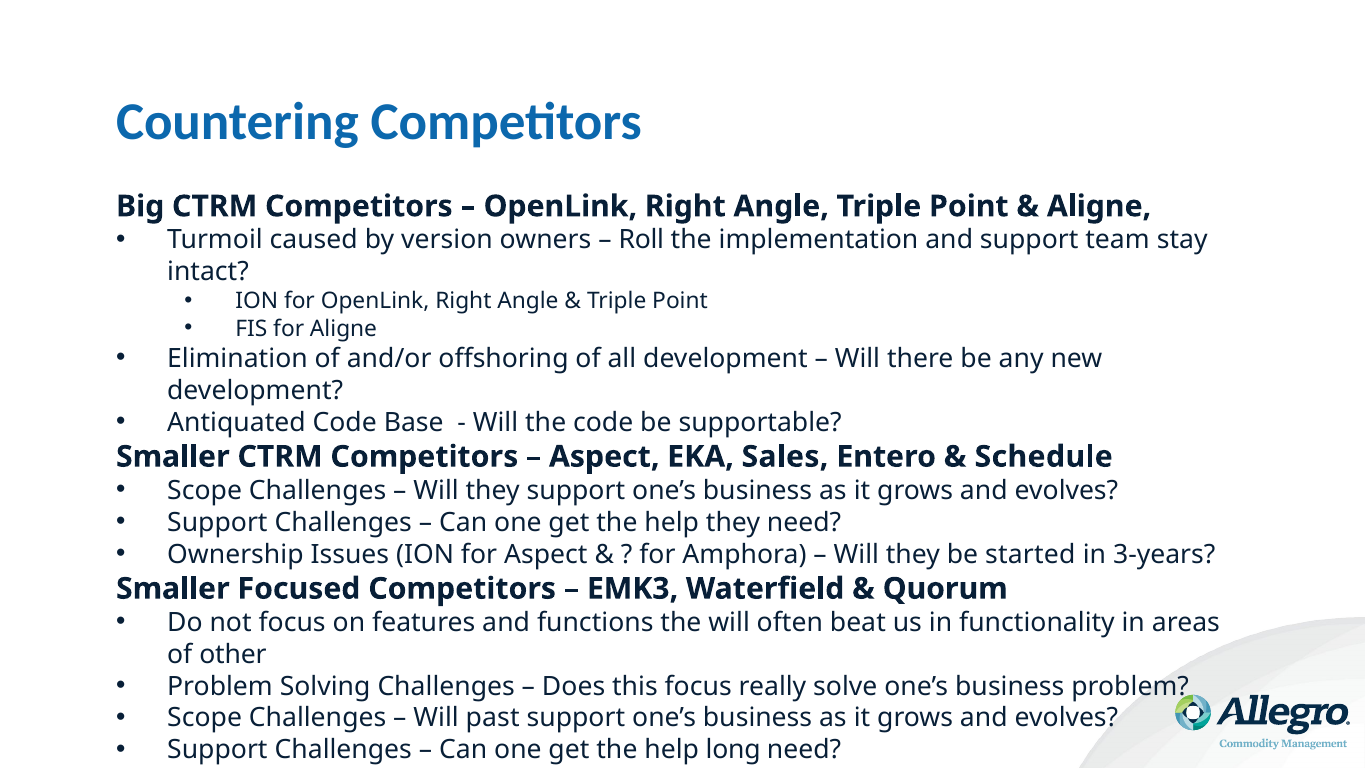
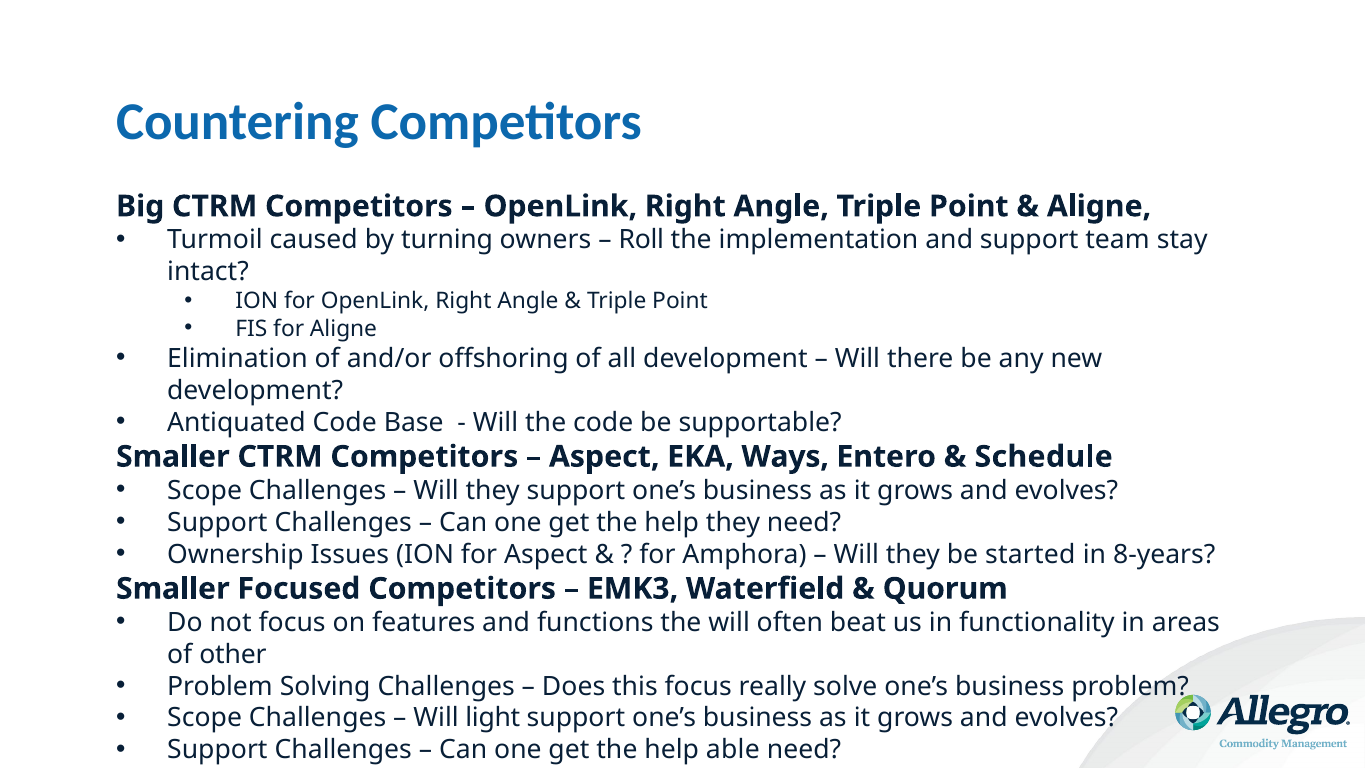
version: version -> turning (447, 240)
Sales: Sales -> Ways (785, 457)
3-years: 3-years -> 8-years (1164, 554)
past: past -> light (493, 718)
long: long -> able (733, 750)
